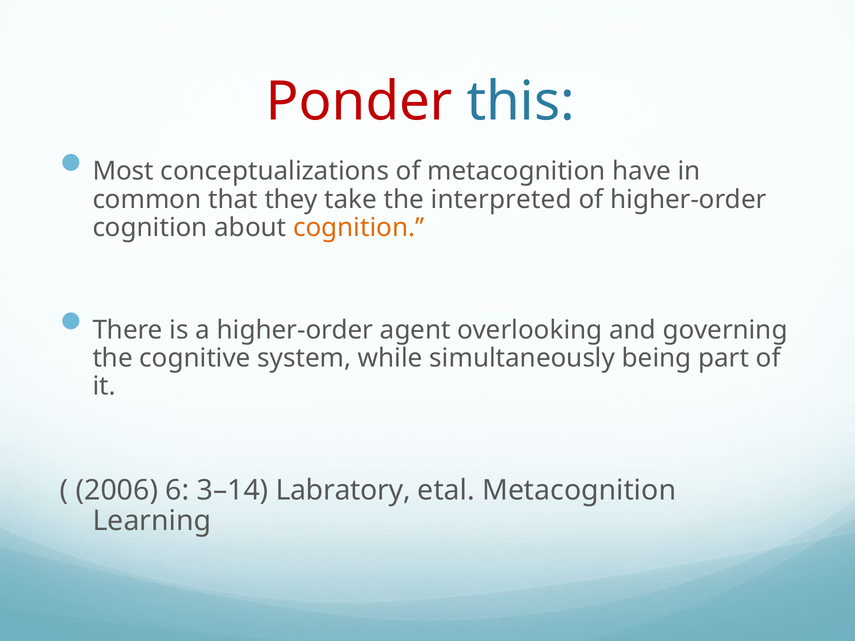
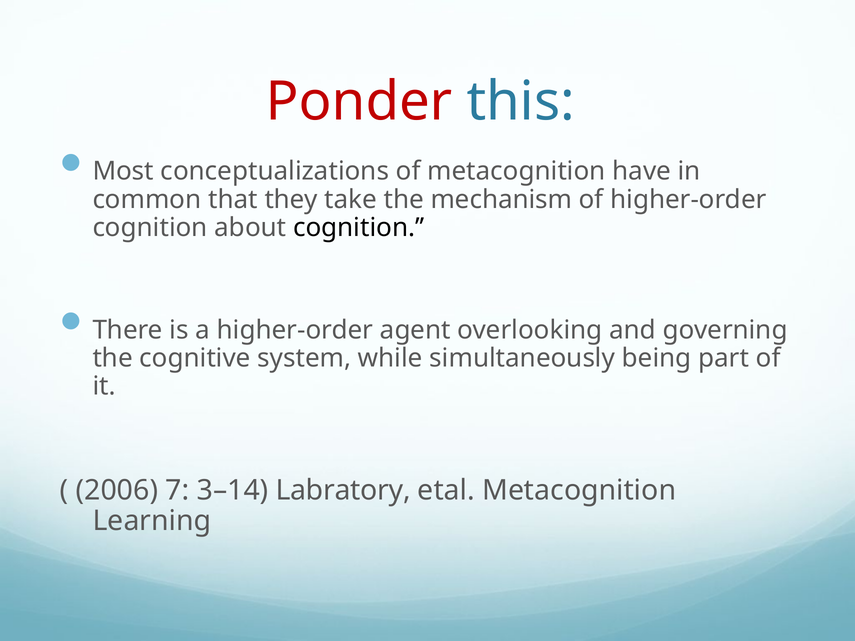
interpreted: interpreted -> mechanism (501, 200)
cognition colour: orange -> black (359, 228)
6: 6 -> 7 (177, 490)
